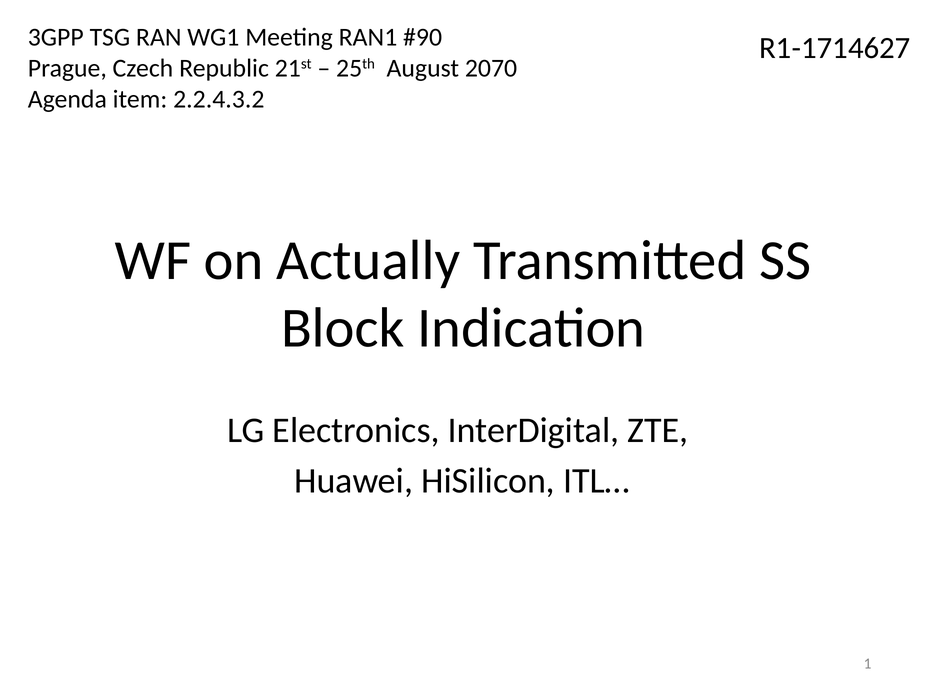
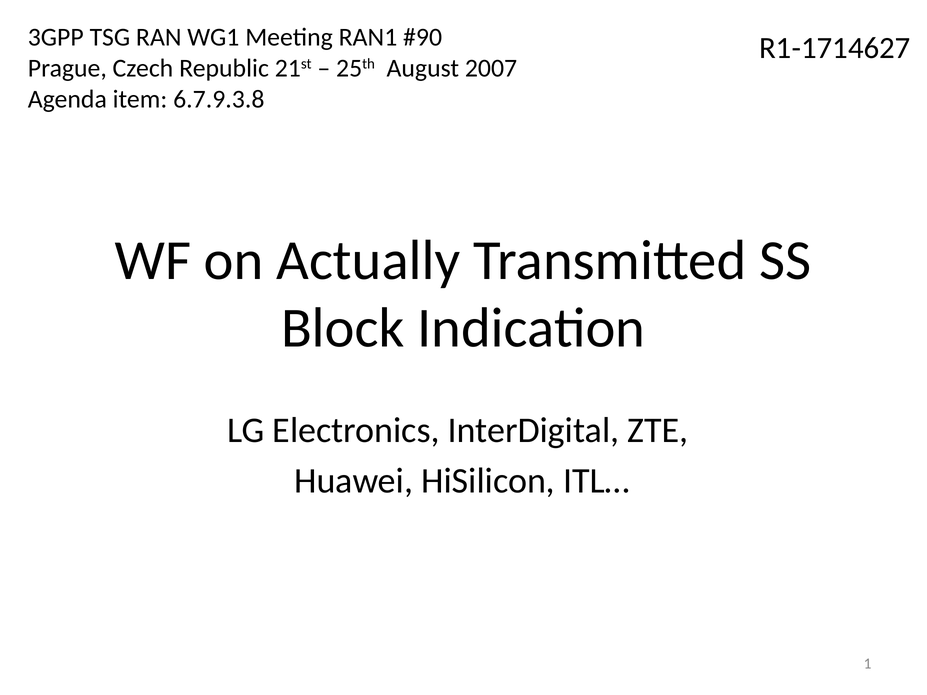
2070: 2070 -> 2007 (491, 68)
2.2.4.3.2: 2.2.4.3.2 -> 6.7.9.3.8 (219, 99)
